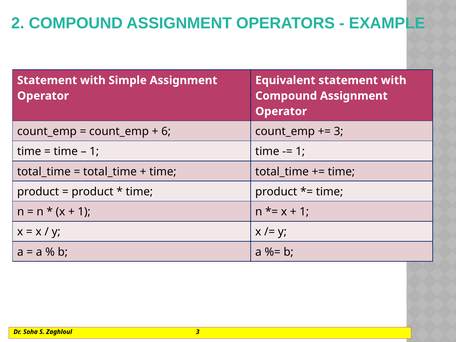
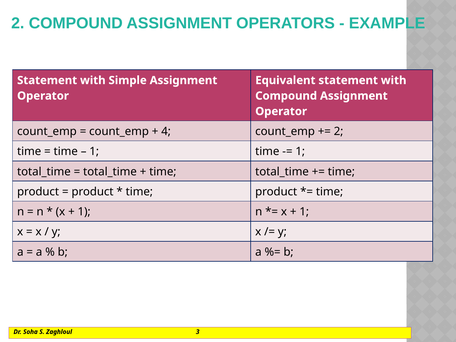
6: 6 -> 4 (166, 131)
3: 3 -> 2 (339, 131)
